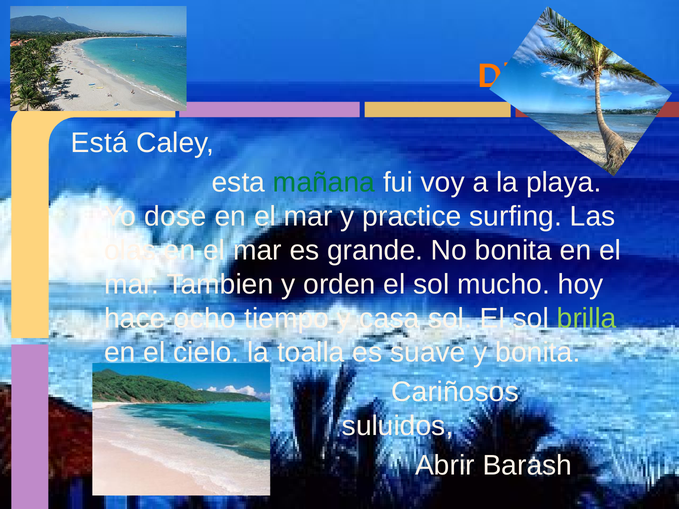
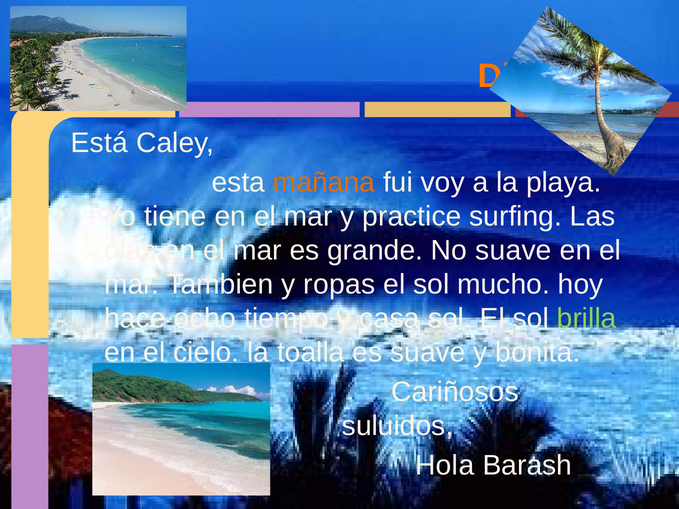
mañana colour: green -> orange (324, 183)
Yo dose: dose -> tiene (175, 217)
No bonita: bonita -> suave (513, 251)
orden: orden -> ropas (339, 285)
Abrir: Abrir -> Hola (445, 466)
